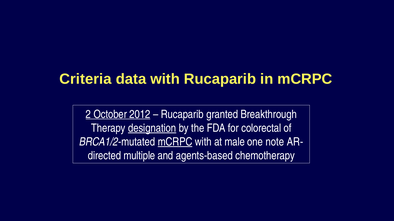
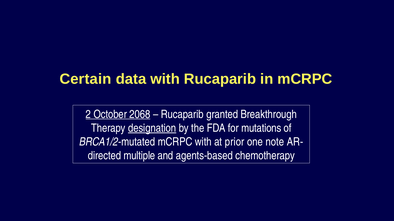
Criteria: Criteria -> Certain (85, 79)
2012: 2012 -> 2068 (140, 115)
colorectal: colorectal -> mutations (261, 128)
mCRPC underline: present -> none (175, 142)
male: male -> prior (235, 142)
